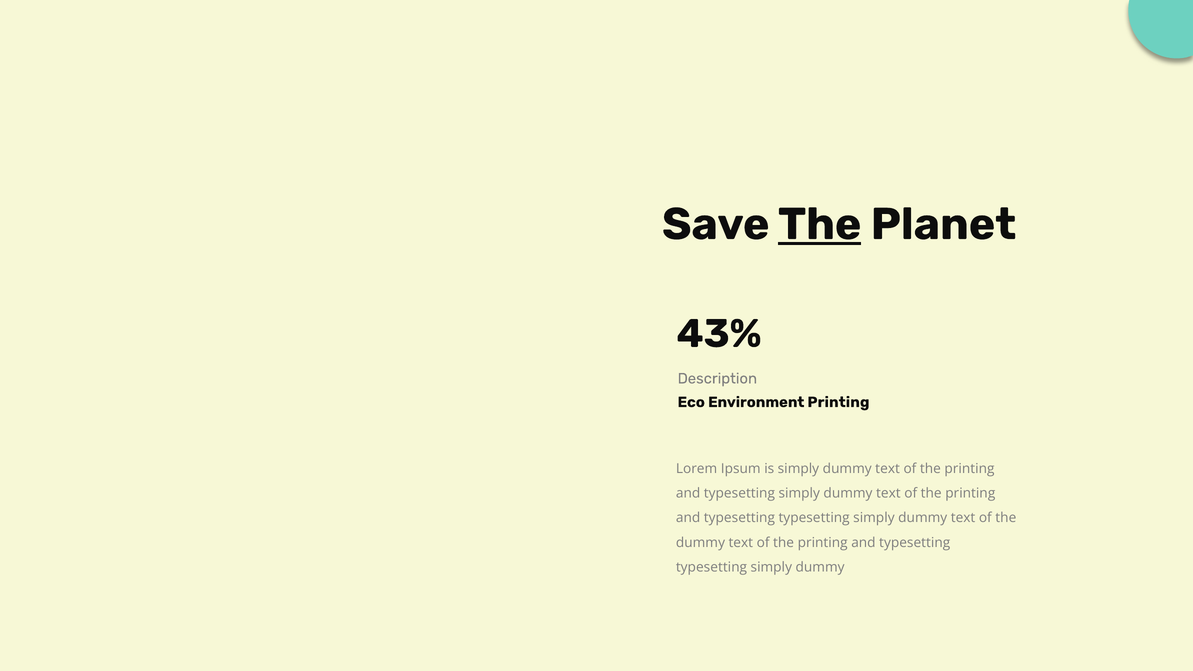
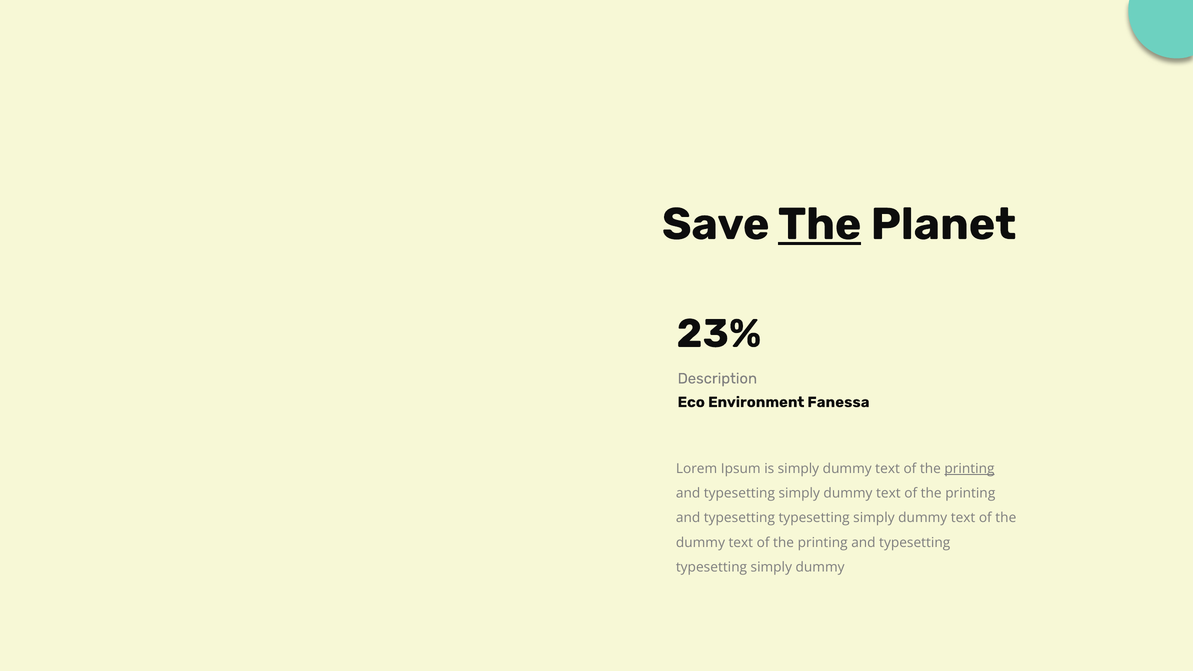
43%: 43% -> 23% (719, 334)
Environment Printing: Printing -> Fanessa (838, 402)
printing underline: none -> present (969, 469)
